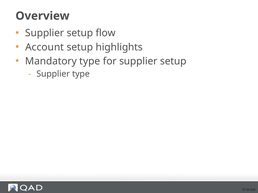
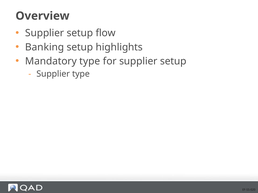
Account: Account -> Banking (45, 47)
